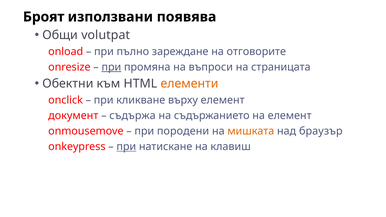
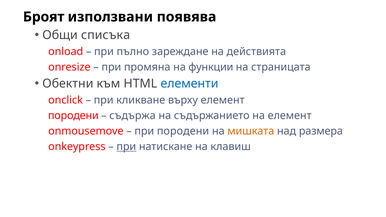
volutpat: volutpat -> списъка (106, 35)
отговорите: отговорите -> действията (256, 52)
при underline: present -> none (111, 67)
въпроси: въпроси -> функции (211, 67)
елементи colour: orange -> blue (190, 84)
документ: документ -> породени (73, 116)
браузър: браузър -> размера (321, 131)
